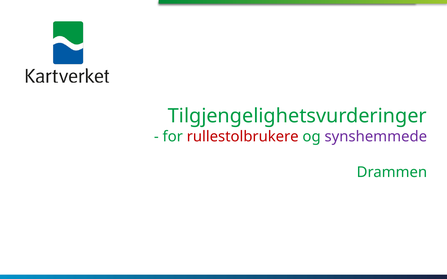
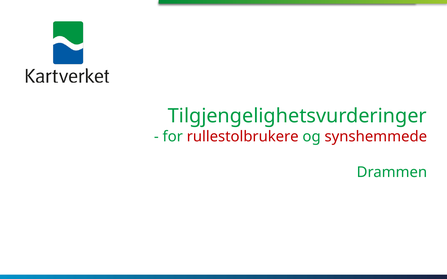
synshemmede colour: purple -> red (376, 137)
